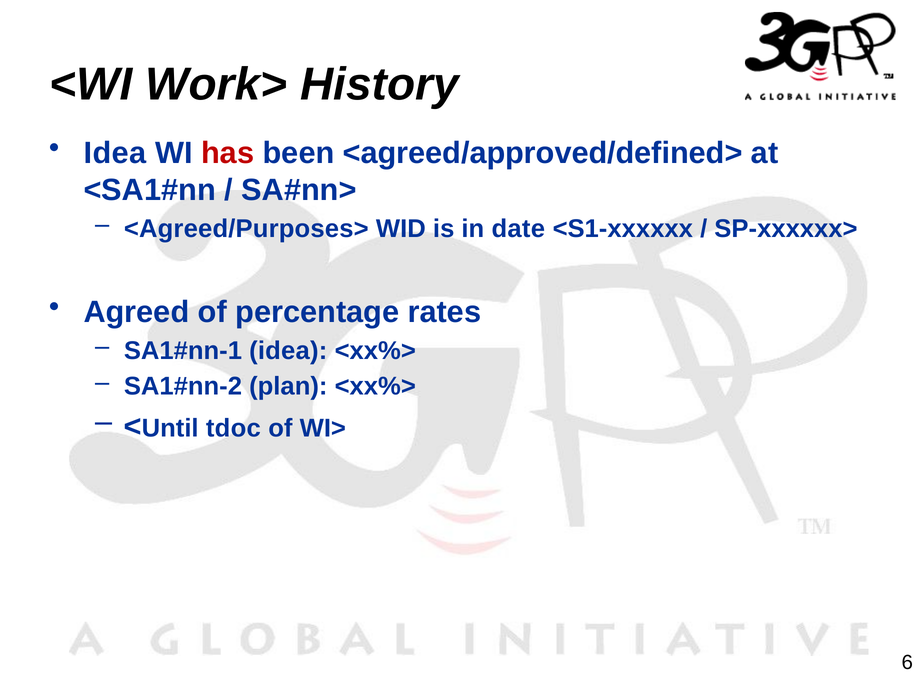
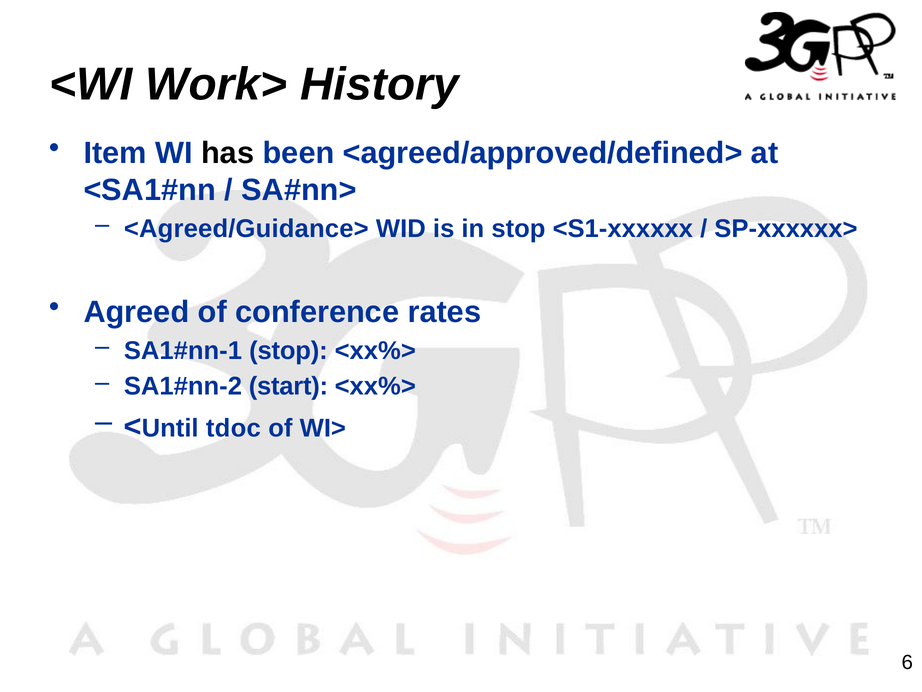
Idea: Idea -> Item (115, 153)
has colour: red -> black (228, 153)
<Agreed/Purposes>: <Agreed/Purposes> -> <Agreed/Guidance> (246, 228)
in date: date -> stop (518, 228)
percentage: percentage -> conference (317, 312)
idea: idea -> stop (288, 350)
plan: plan -> start (288, 386)
